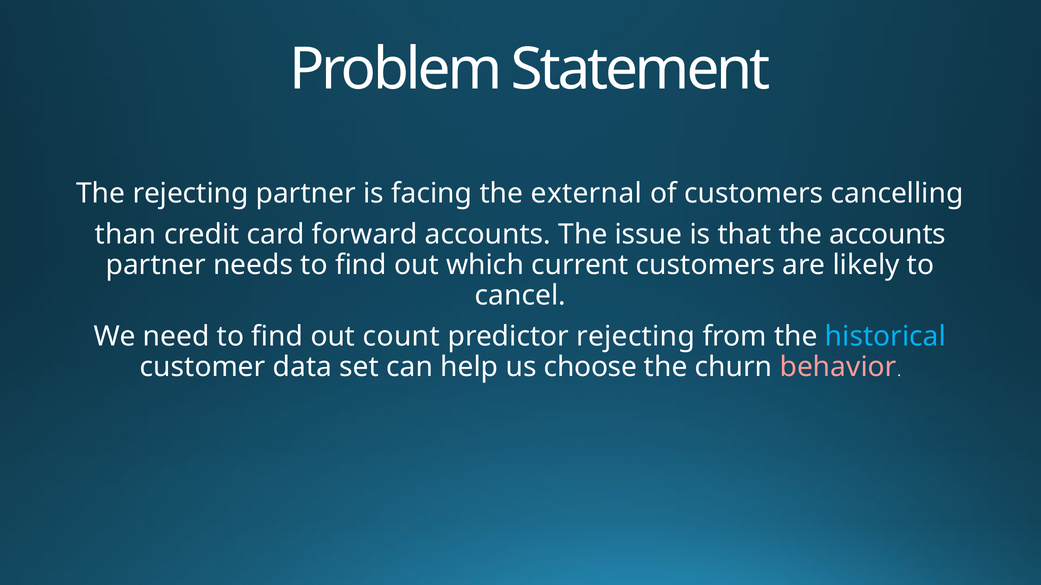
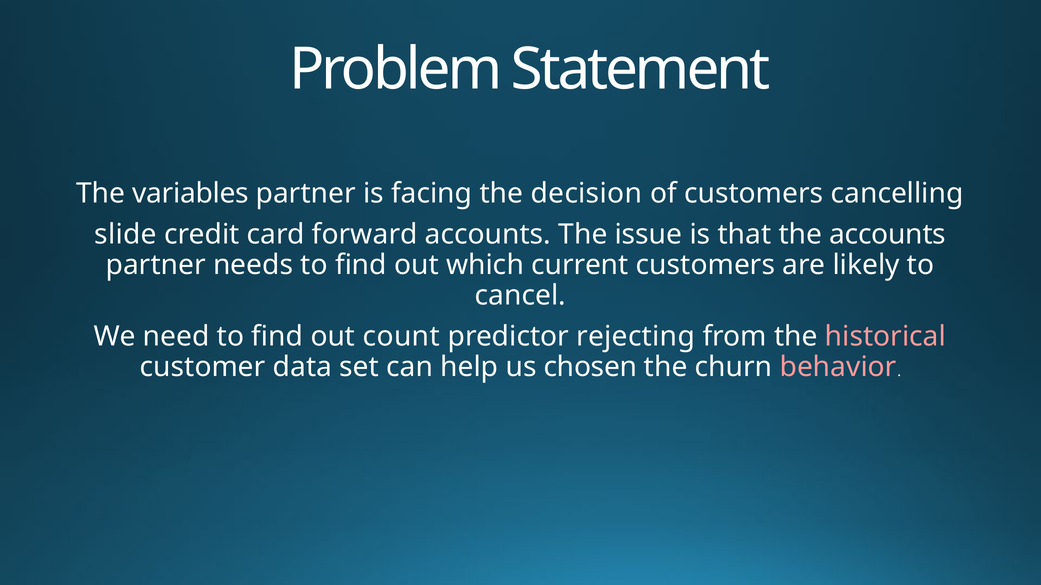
The rejecting: rejecting -> variables (191, 194)
external: external -> decision (586, 194)
than: than -> slide (126, 235)
historical colour: light blue -> pink (885, 337)
choose: choose -> chosen (590, 367)
